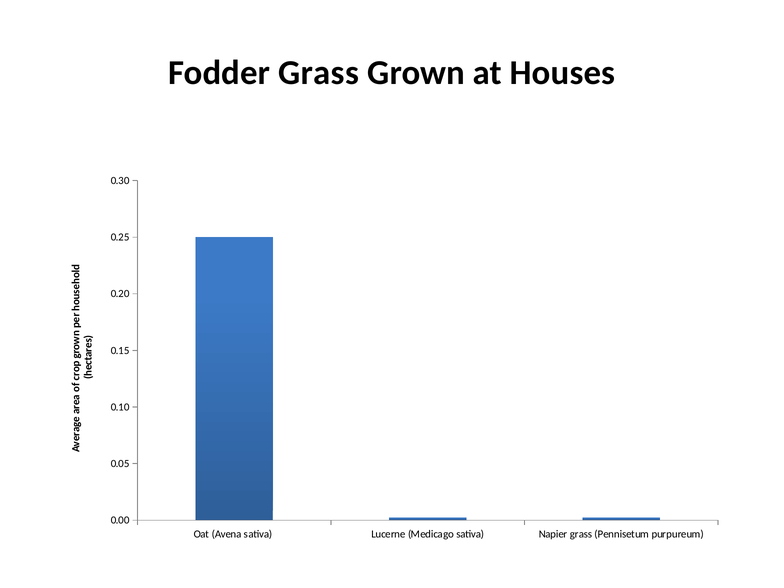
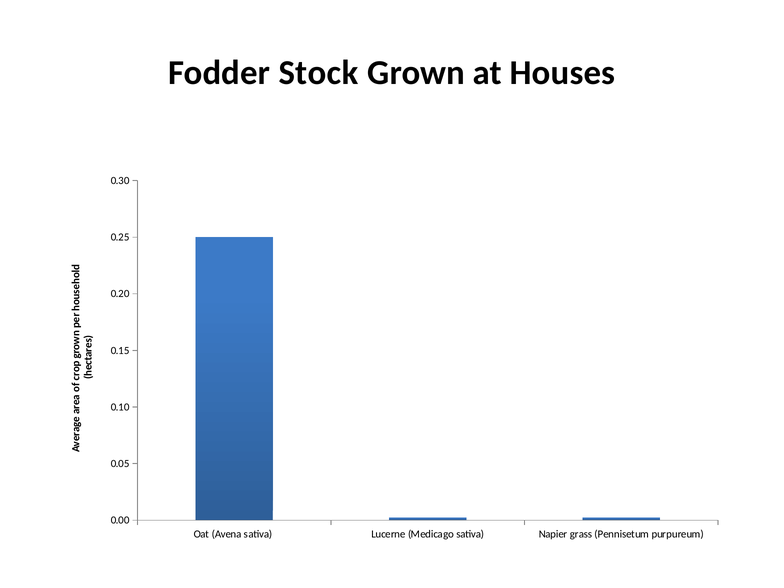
Fodder Grass: Grass -> Stock (318, 73)
